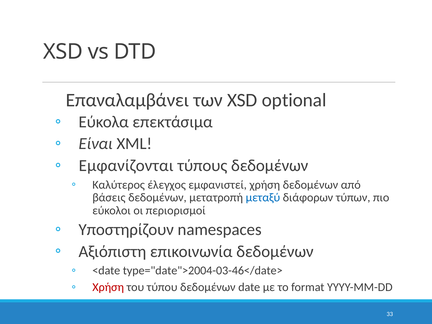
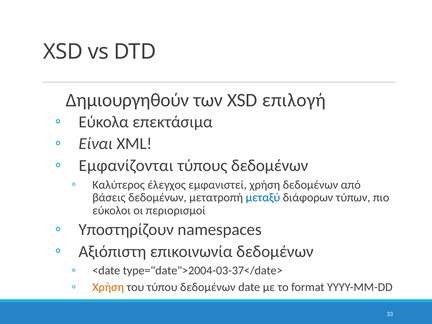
Επαναλαμβάνει: Επαναλαμβάνει -> Δημιουργηθούν (128, 100)
optional: optional -> επιλογή (294, 100)
type="date">2004-03-46</date>: type="date">2004-03-46</date> -> type="date">2004-03-37</date> (203, 271)
Χρήση colour: red -> orange (108, 287)
